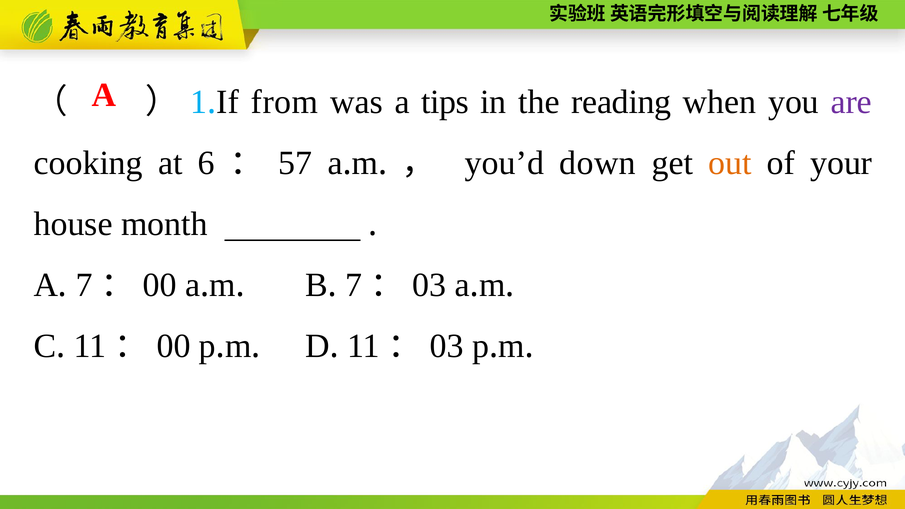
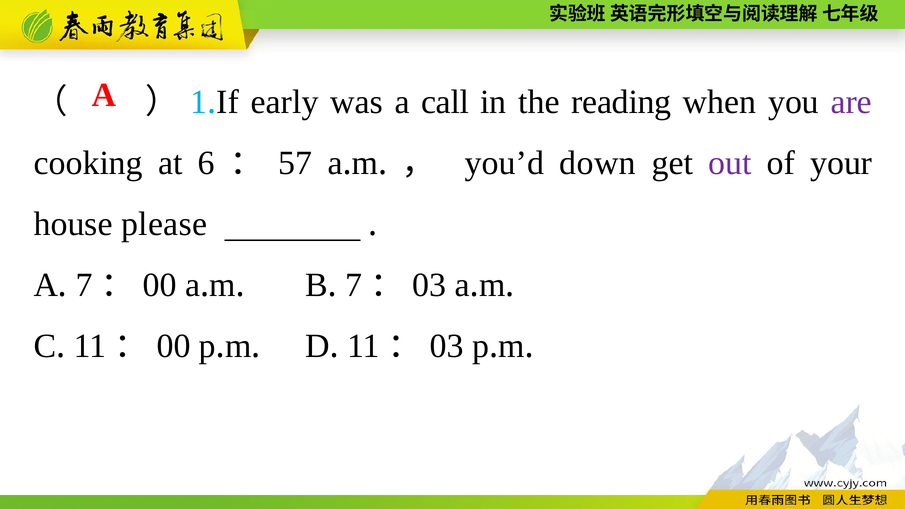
from: from -> early (285, 102)
tips: tips -> call (445, 102)
out colour: orange -> purple (730, 163)
month: month -> please (164, 224)
